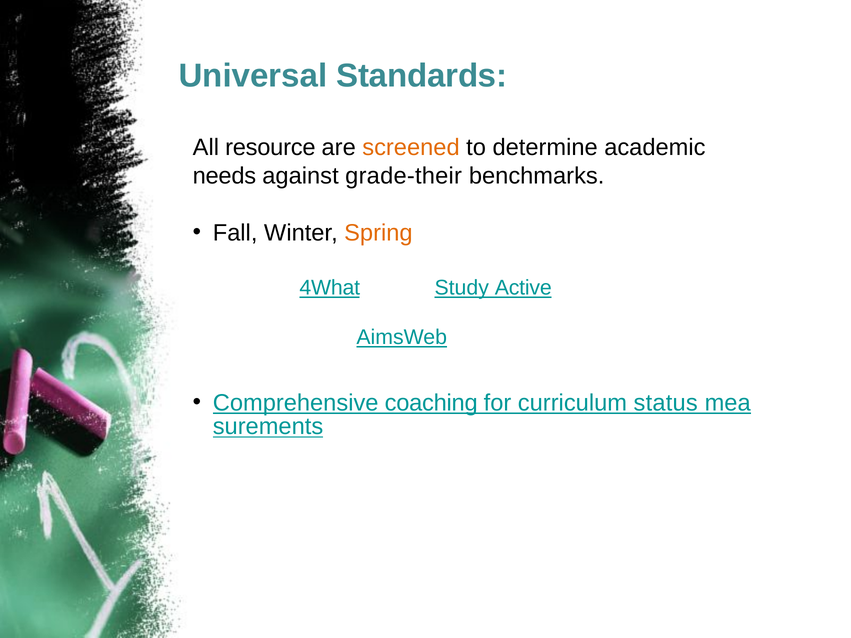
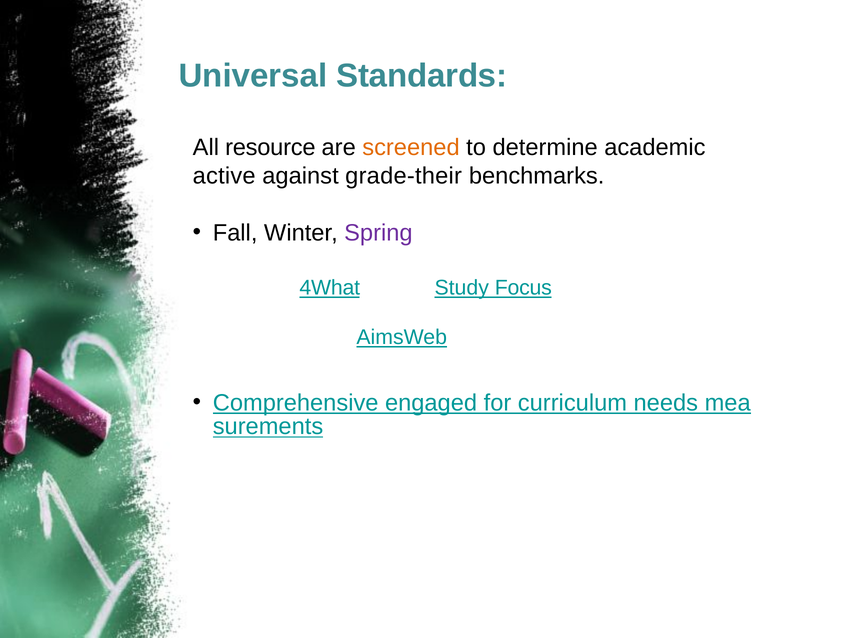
needs: needs -> active (224, 176)
Spring colour: orange -> purple (378, 233)
Active: Active -> Focus (523, 288)
coaching: coaching -> engaged (431, 403)
status: status -> needs (666, 403)
